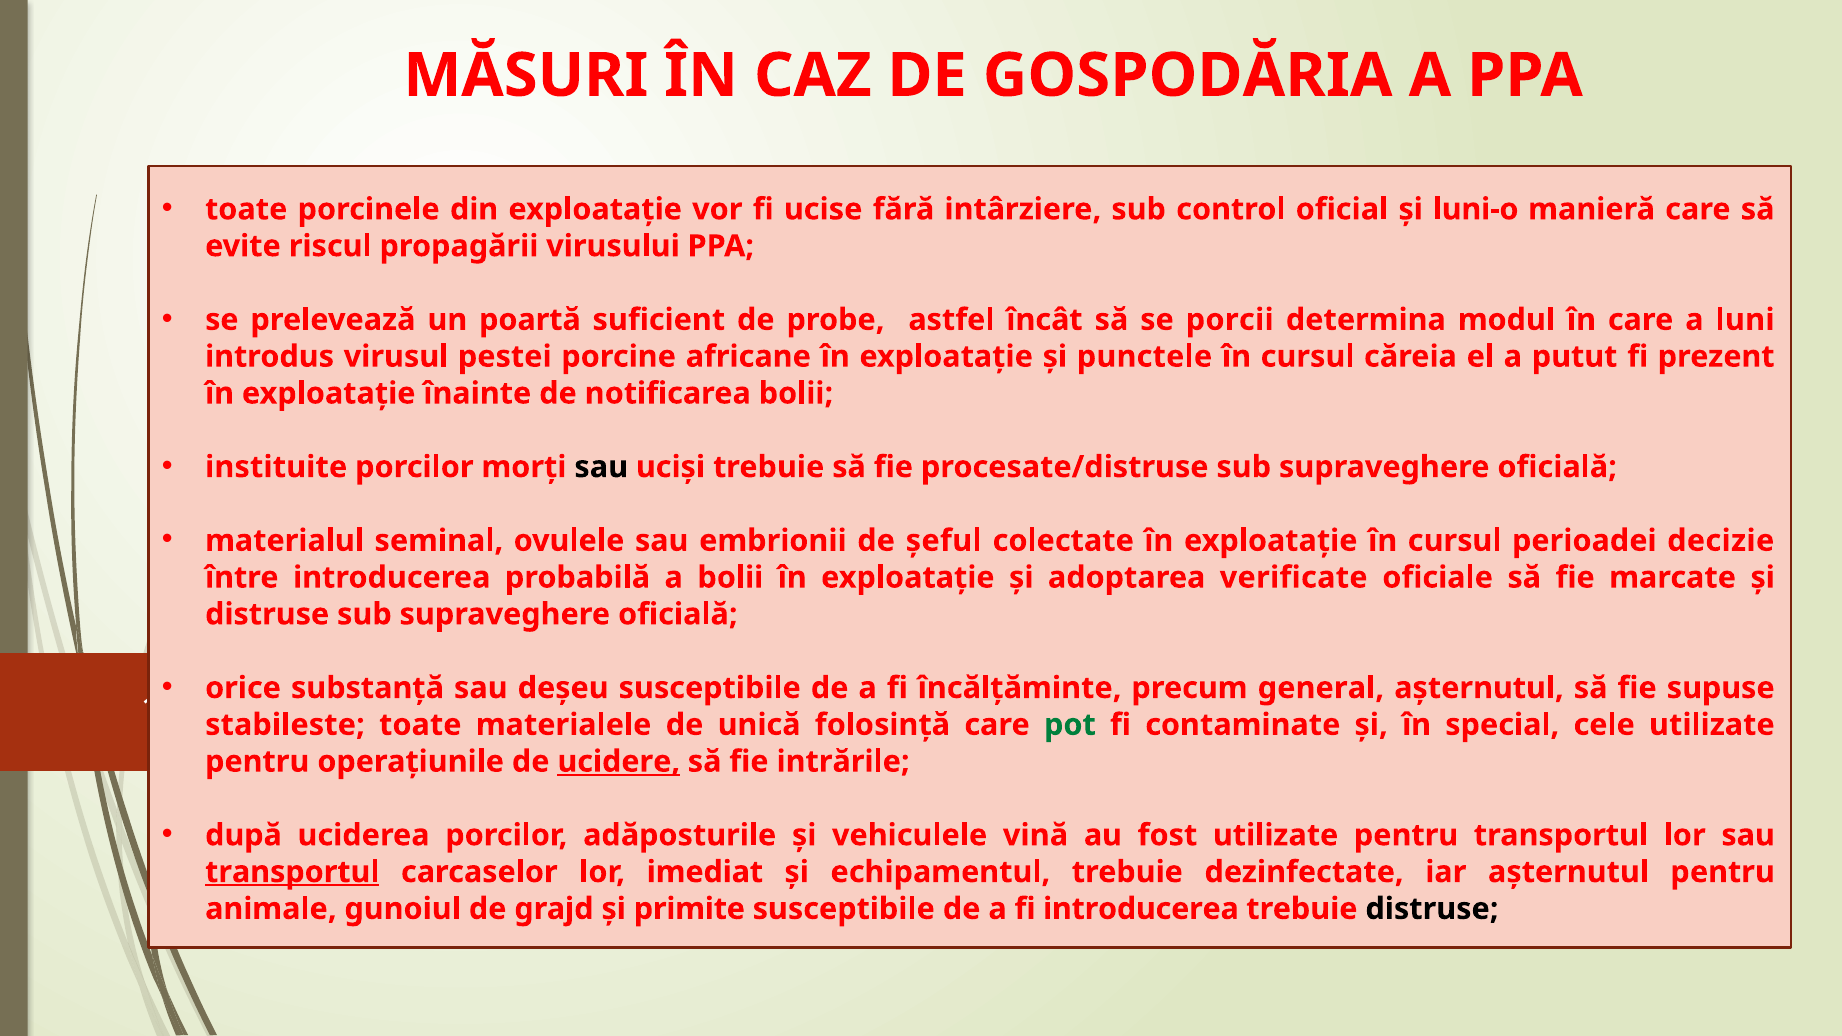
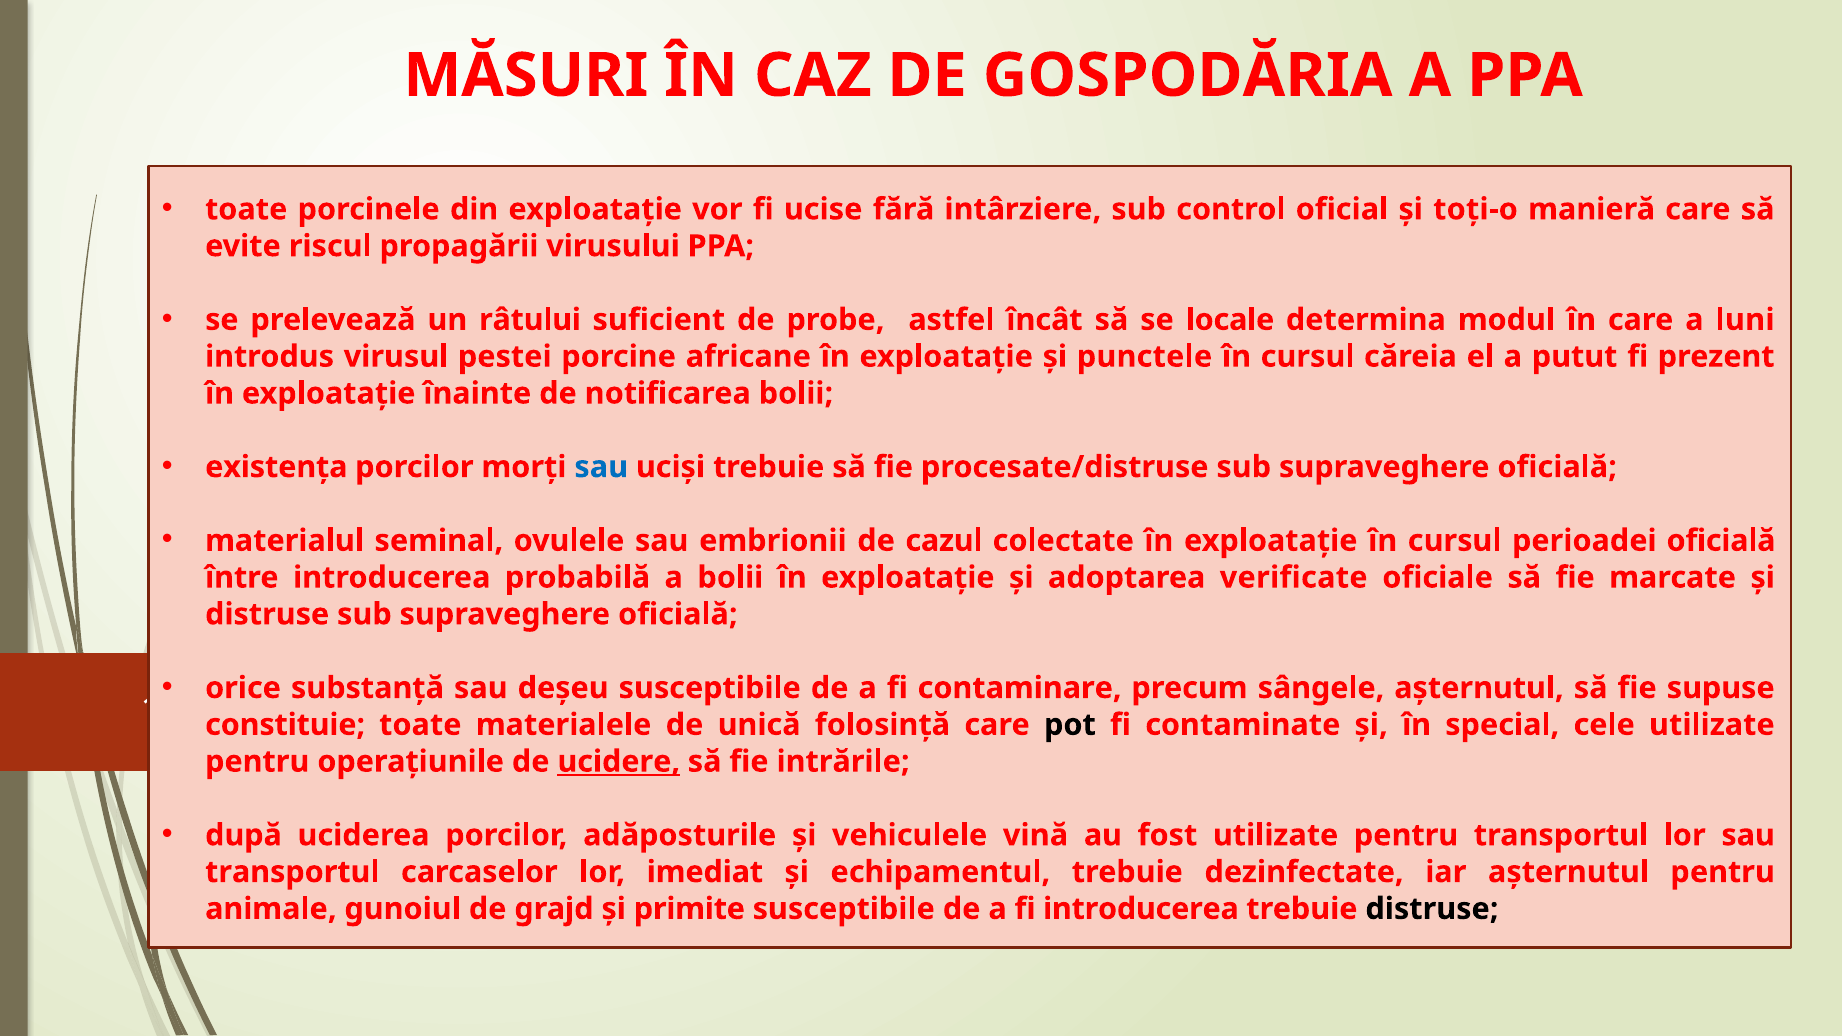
luni-o: luni-o -> toți-o (1476, 209)
poartă: poartă -> râtului (530, 320)
porcii: porcii -> locale (1230, 320)
instituite: instituite -> existența (276, 467)
sau colour: black -> blue (601, 467)
șeful: șeful -> cazul (944, 541)
perioadei decizie: decizie -> oficială (1721, 541)
încălțăminte: încălțăminte -> contaminare (1020, 688)
general: general -> sângele (1321, 688)
stabileste: stabileste -> constituie (285, 725)
pot colour: green -> black (1070, 725)
transportul underline: present -> none (292, 872)
